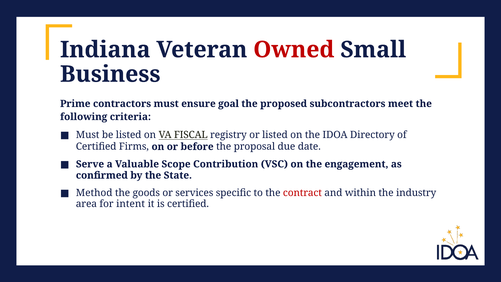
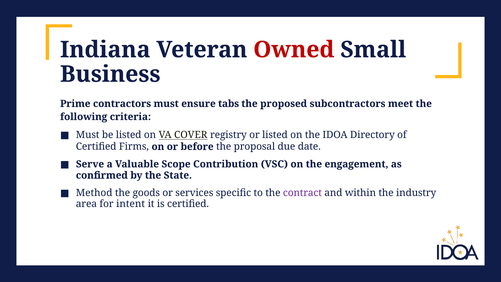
goal: goal -> tabs (229, 104)
FISCAL: FISCAL -> COVER (191, 135)
contract colour: red -> purple (302, 193)
